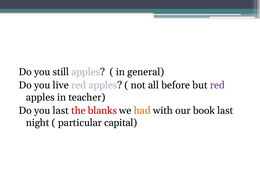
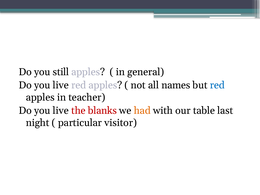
before: before -> names (176, 85)
red colour: purple -> blue (217, 85)
last: last -> live (61, 111)
book: book -> table (204, 111)
capital: capital -> visitor (121, 123)
